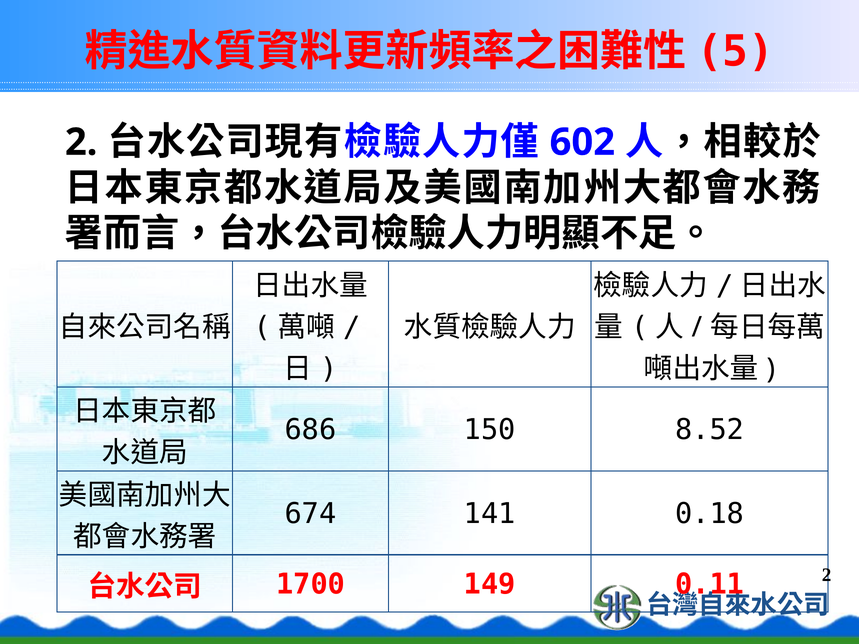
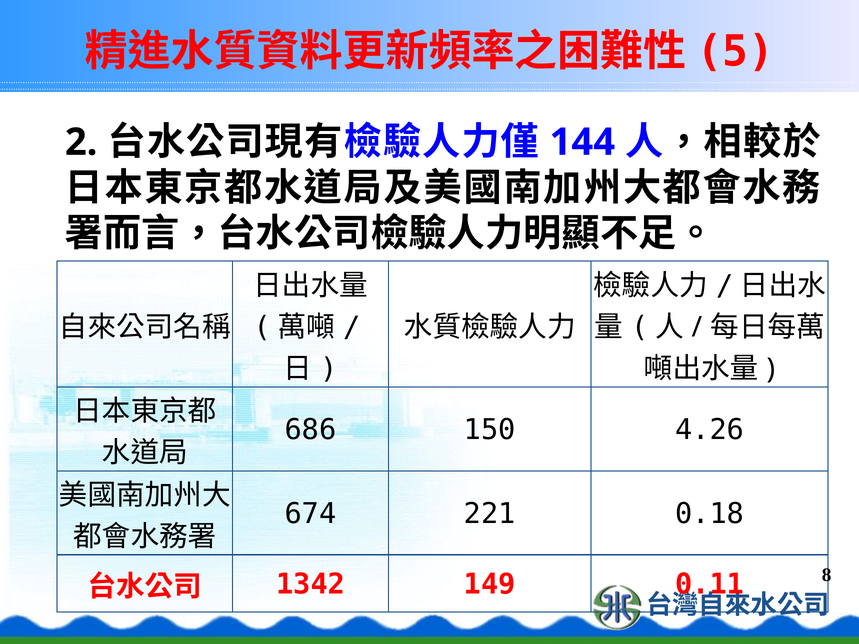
602: 602 -> 144 (582, 142)
8.52: 8.52 -> 4.26 (710, 430)
141: 141 -> 221 (490, 514)
1700: 1700 -> 1342 (311, 585)
0.11 2: 2 -> 8 (827, 575)
